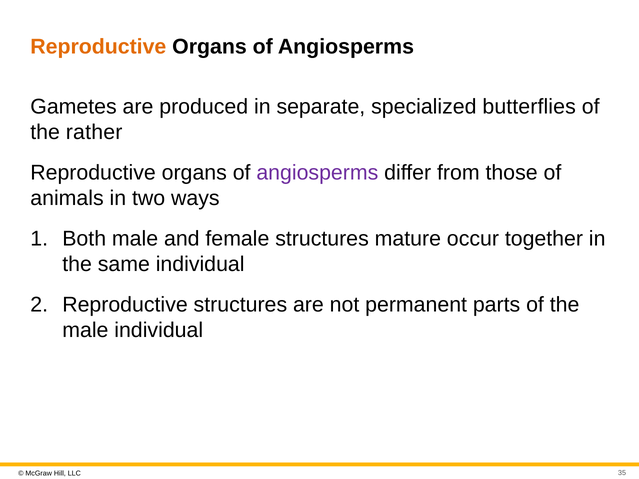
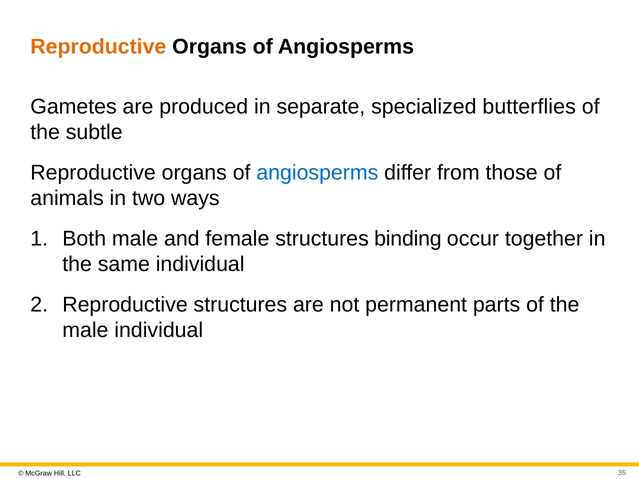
rather: rather -> subtle (94, 132)
angiosperms colour: purple -> blue (317, 173)
mature: mature -> binding (408, 239)
